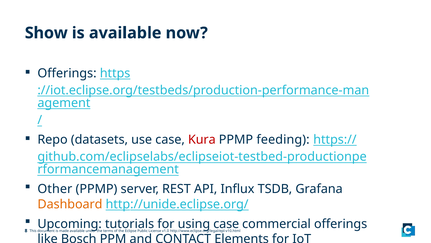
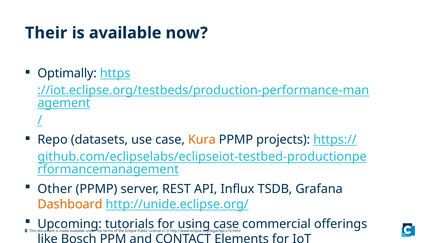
Show: Show -> Their (46, 33)
Offerings: Offerings -> Optimally (67, 73)
Kura colour: red -> orange (202, 139)
feeding: feeding -> projects (283, 139)
